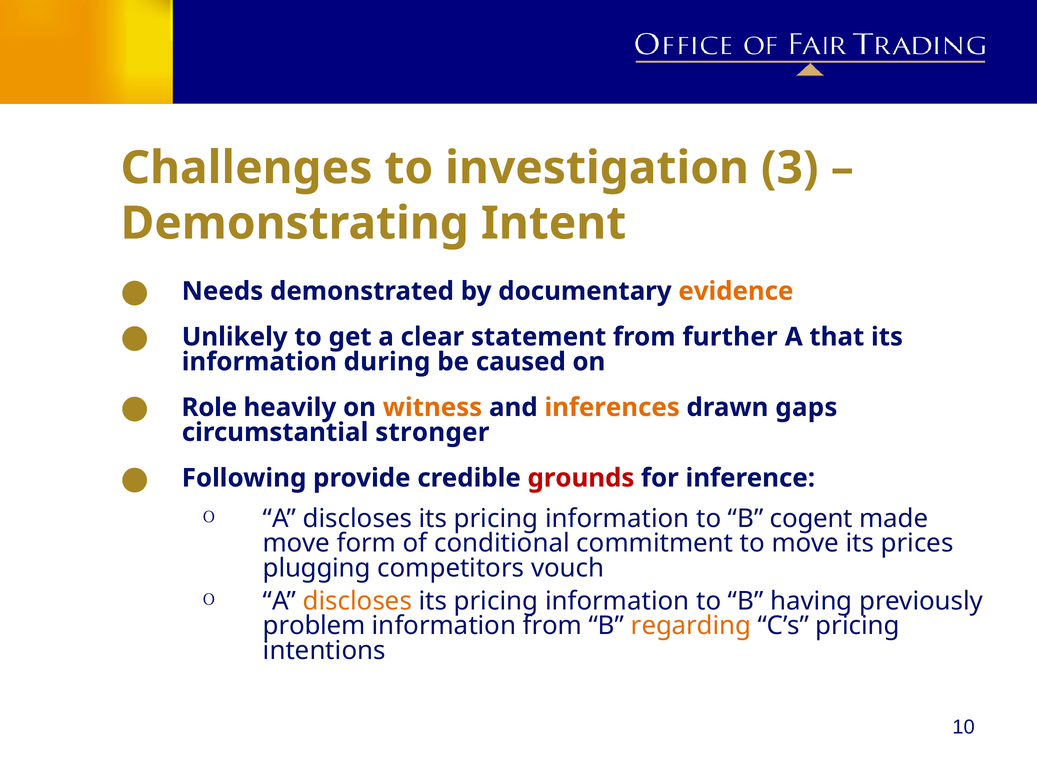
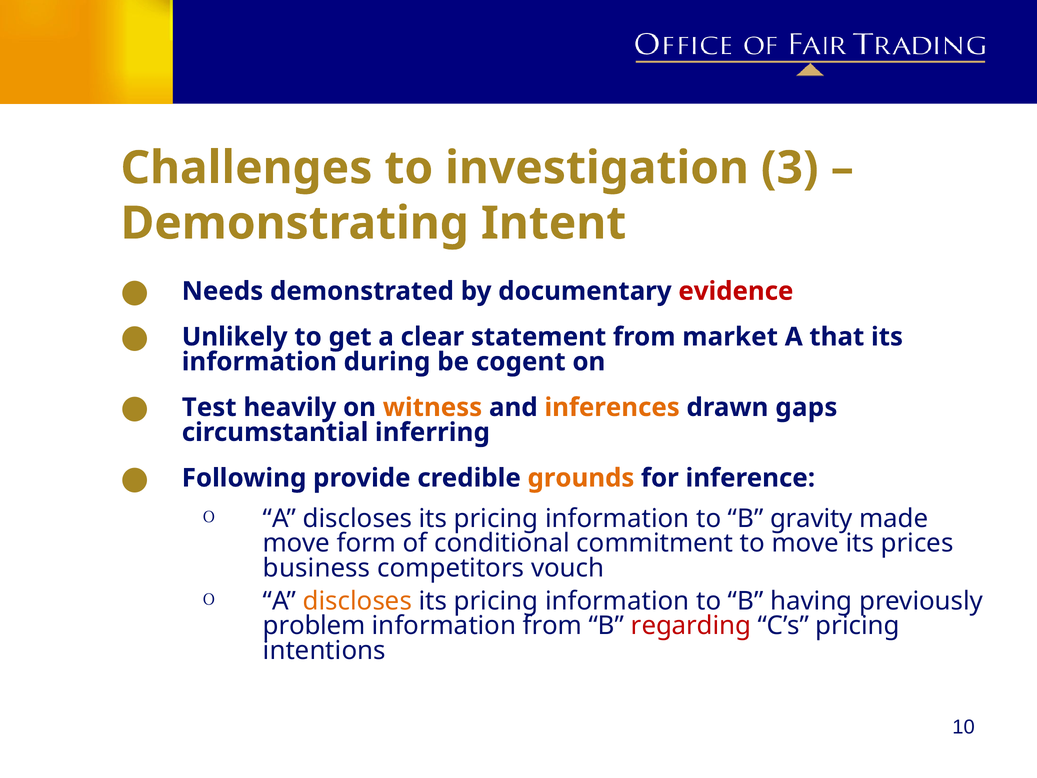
evidence colour: orange -> red (736, 291)
further: further -> market (730, 337)
caused: caused -> cogent (521, 362)
Role: Role -> Test (209, 407)
stronger: stronger -> inferring (432, 432)
grounds colour: red -> orange (581, 478)
cogent: cogent -> gravity (811, 518)
plugging: plugging -> business (317, 568)
regarding colour: orange -> red (691, 626)
